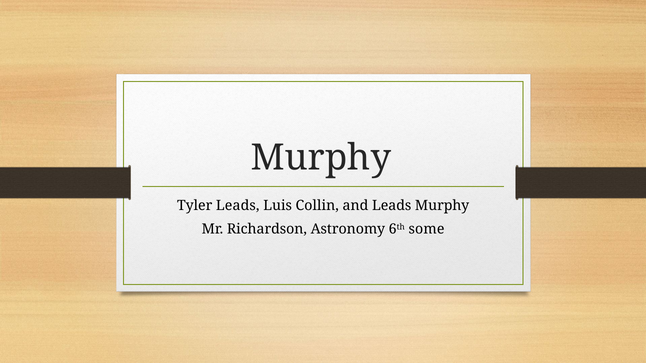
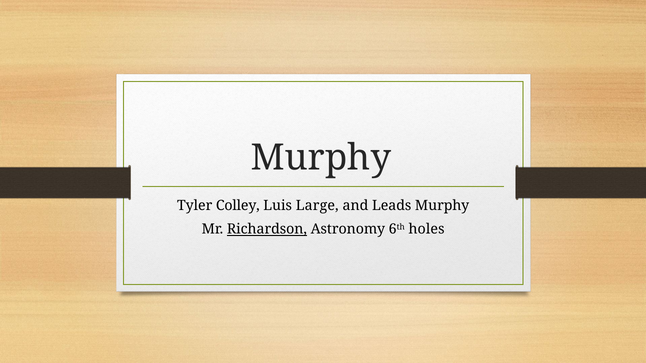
Tyler Leads: Leads -> Colley (238, 206)
Collin: Collin -> Large (317, 206)
Richardson underline: none -> present (267, 230)
some: some -> holes (427, 230)
